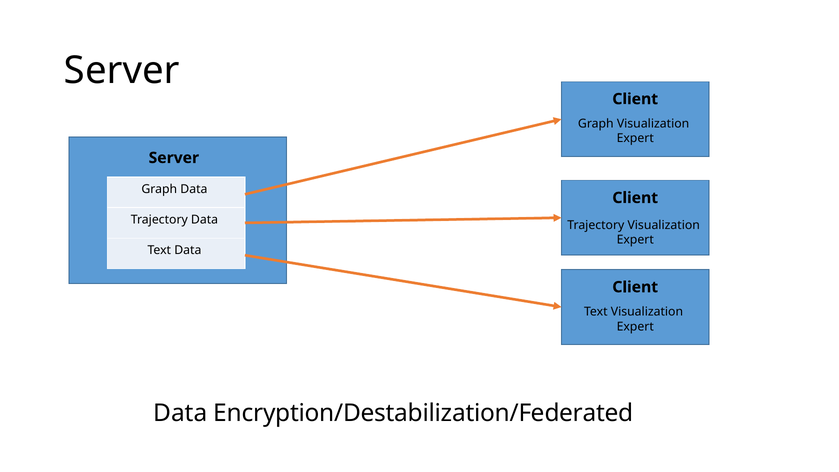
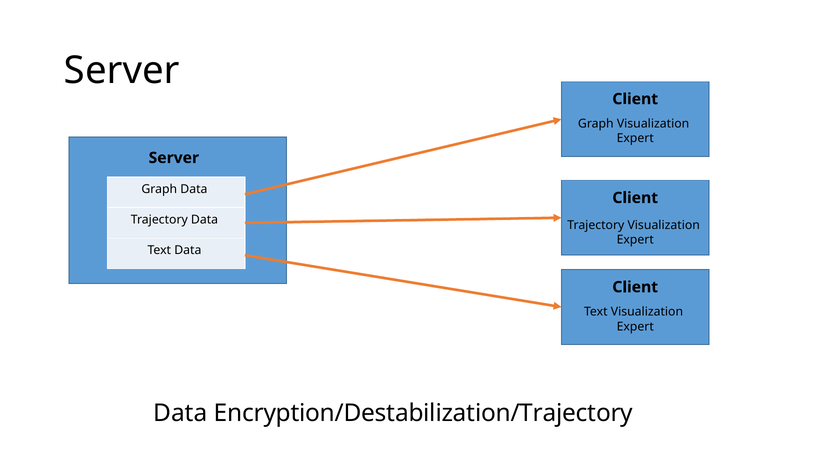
Encryption/Destabilization/Federated: Encryption/Destabilization/Federated -> Encryption/Destabilization/Trajectory (423, 413)
